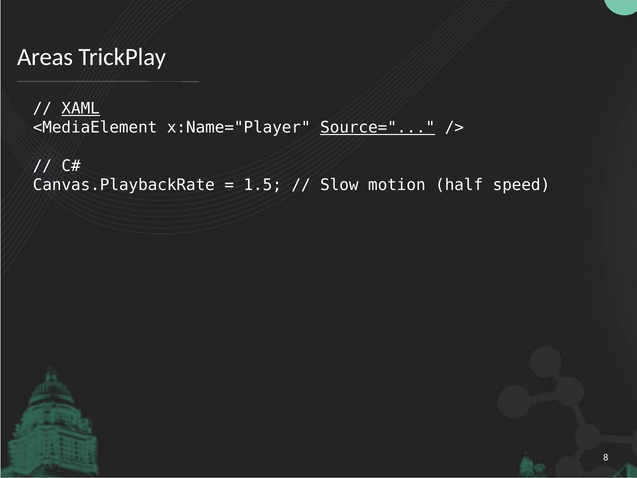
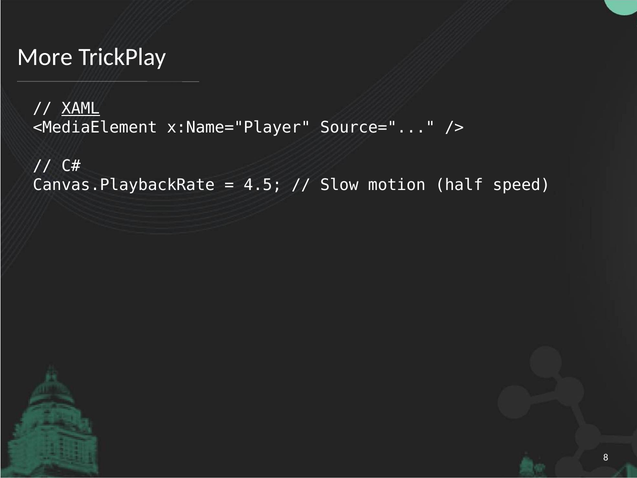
Areas: Areas -> More (45, 57)
Source= underline: present -> none (378, 128)
1.5: 1.5 -> 4.5 (263, 185)
